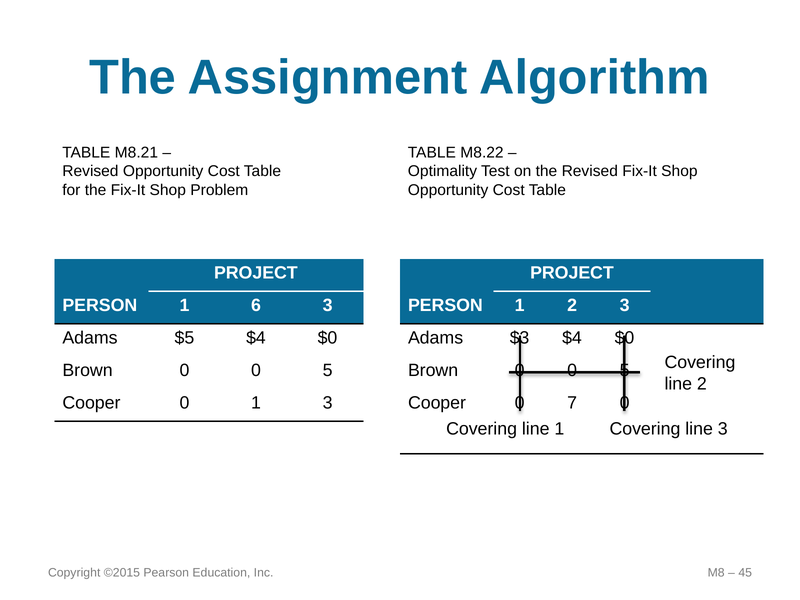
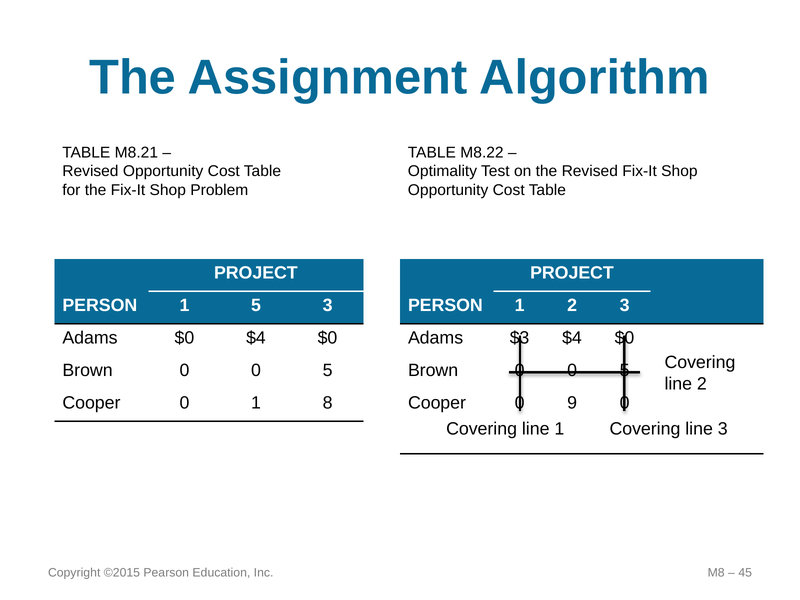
1 6: 6 -> 5 (256, 305)
Adams $5: $5 -> $0 (184, 338)
1 3: 3 -> 8 (328, 403)
7: 7 -> 9 (572, 403)
